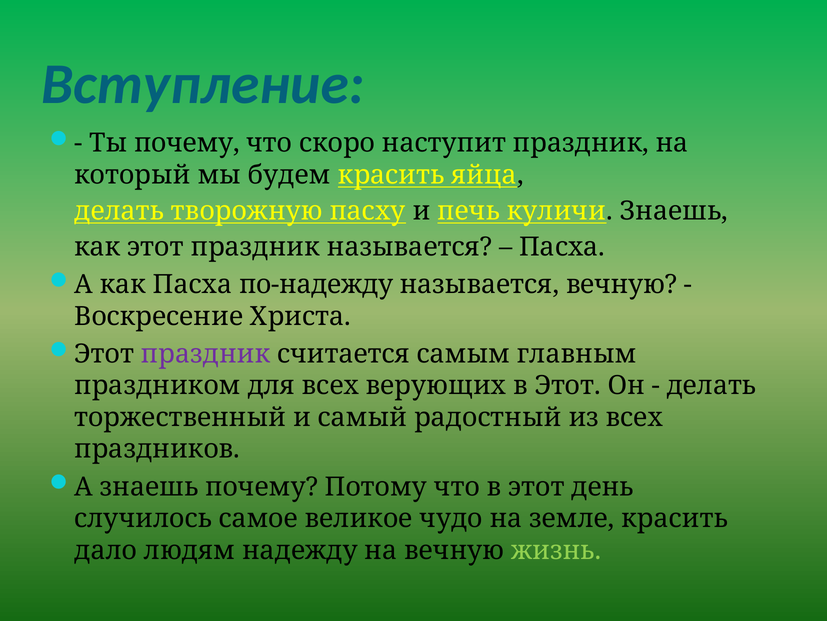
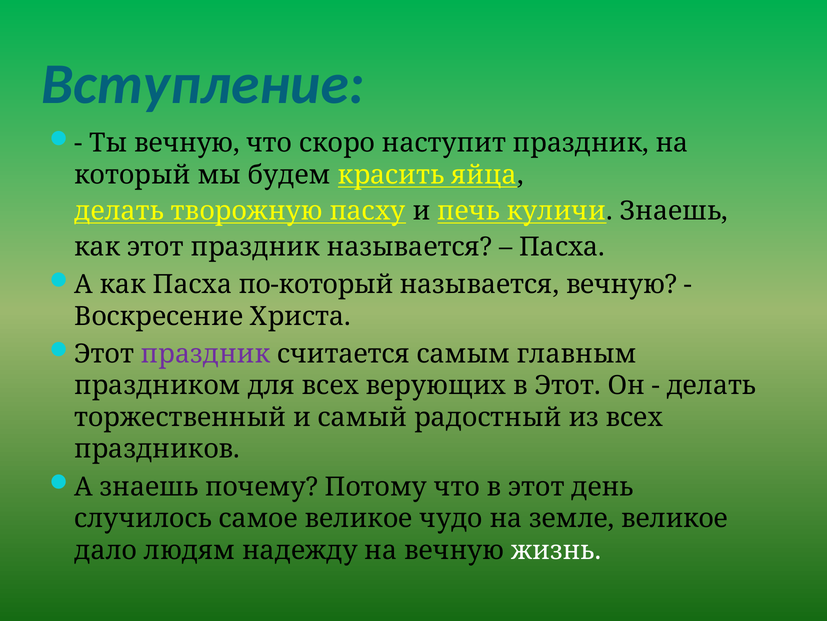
Ты почему: почему -> вечную (187, 143)
по-надежду: по-надежду -> по-который (316, 284)
земле красить: красить -> великое (675, 518)
жизнь colour: light green -> white (556, 550)
